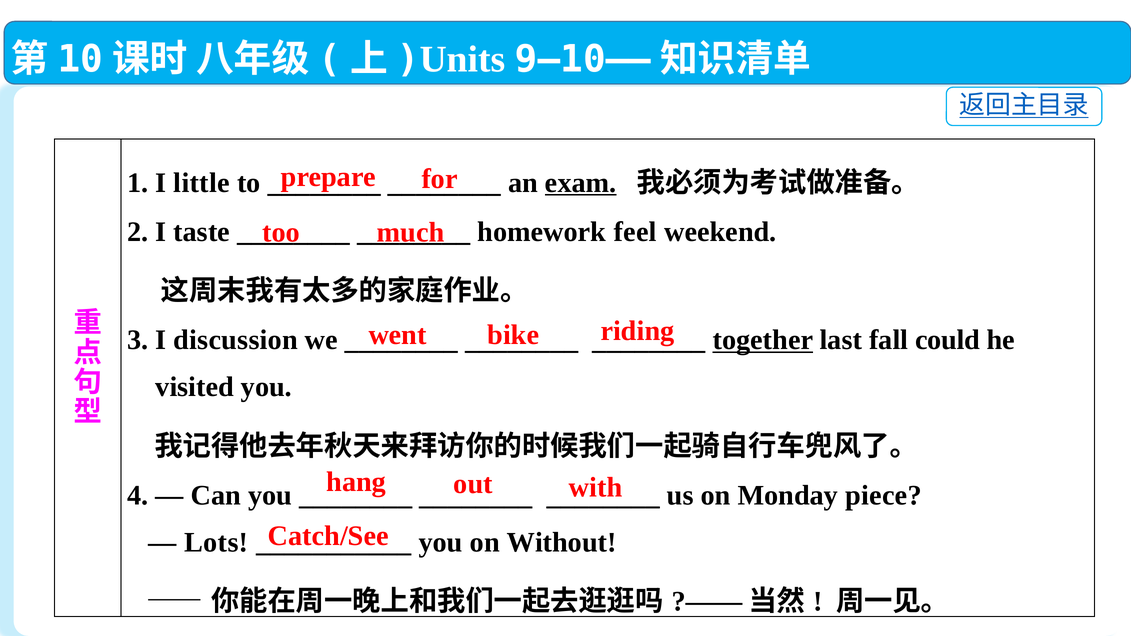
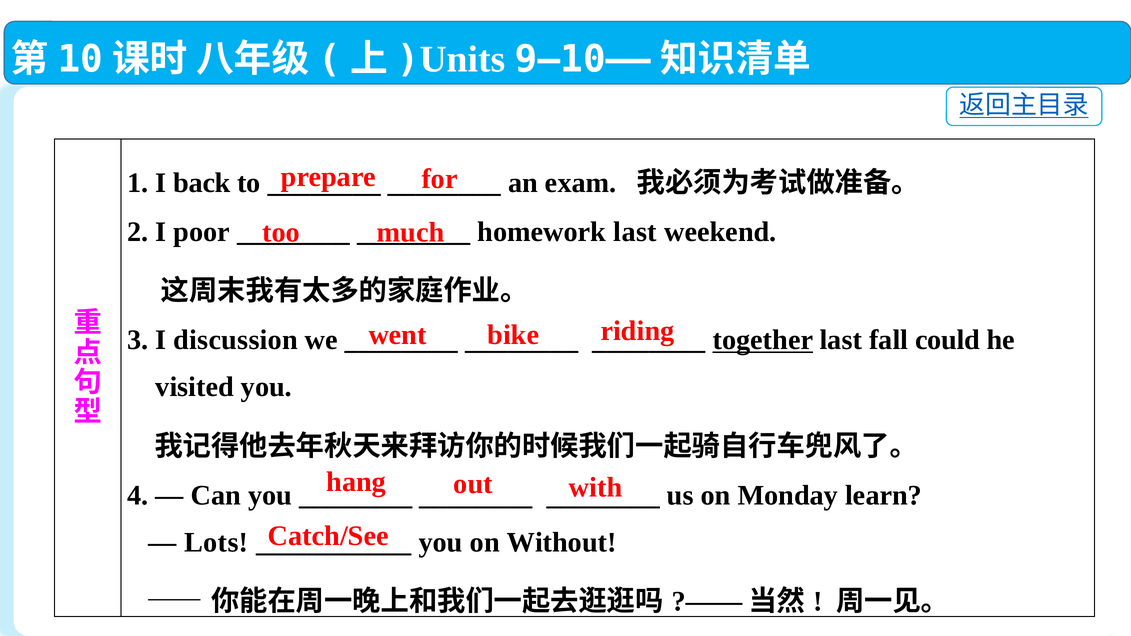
little: little -> back (202, 183)
exam underline: present -> none (581, 183)
taste: taste -> poor (202, 232)
homework feel: feel -> last (635, 232)
piece: piece -> learn (884, 495)
